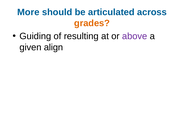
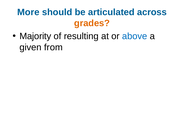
Guiding: Guiding -> Majority (35, 36)
above colour: purple -> blue (135, 36)
align: align -> from (53, 47)
